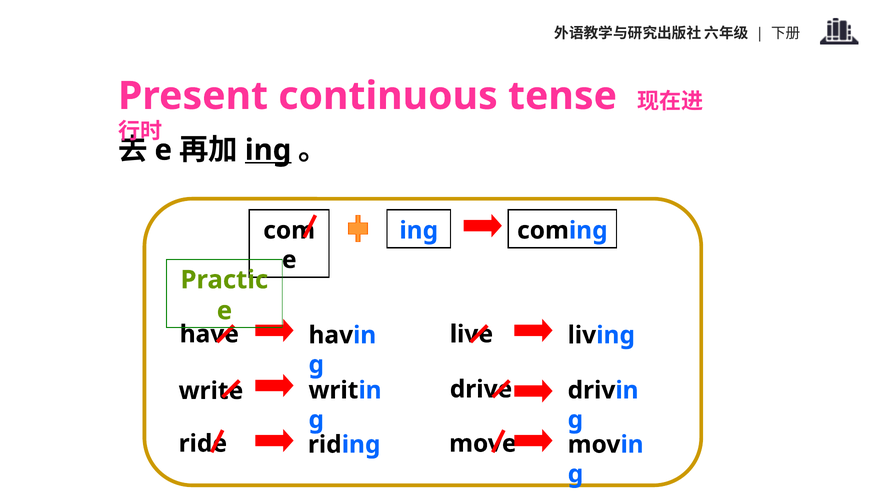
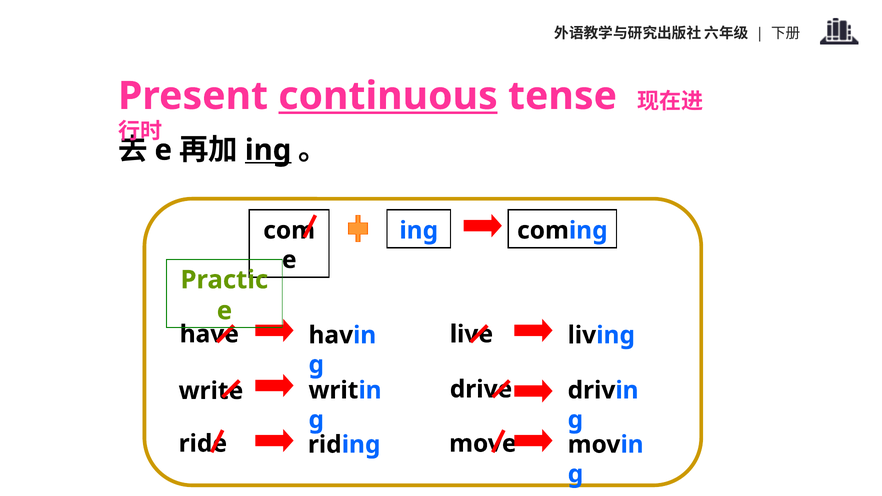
continuous underline: none -> present (388, 96)
